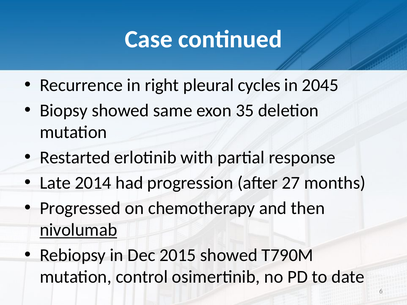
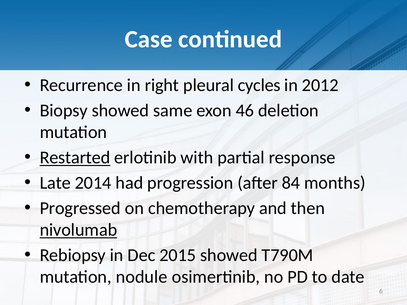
2045: 2045 -> 2012 (320, 85)
35: 35 -> 46 (245, 111)
Restarted underline: none -> present (75, 158)
27: 27 -> 84 (291, 183)
control: control -> nodule (142, 277)
